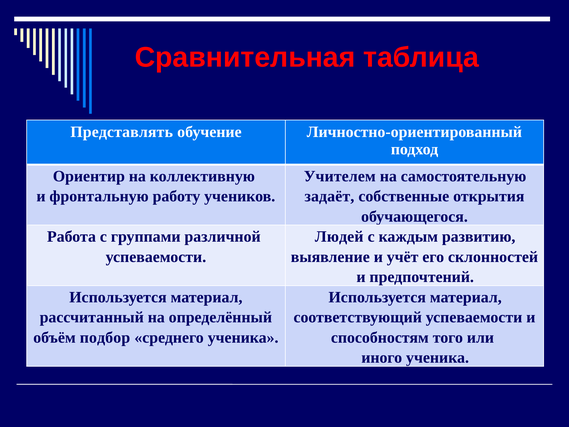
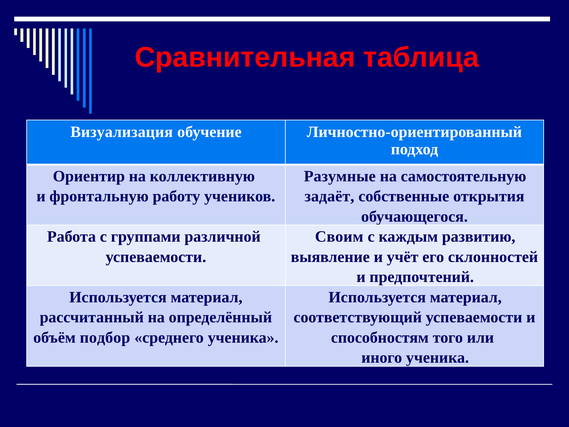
Представлять: Представлять -> Визуализация (122, 132)
Учителем: Учителем -> Разумные (340, 176)
Людей: Людей -> Своим (339, 237)
